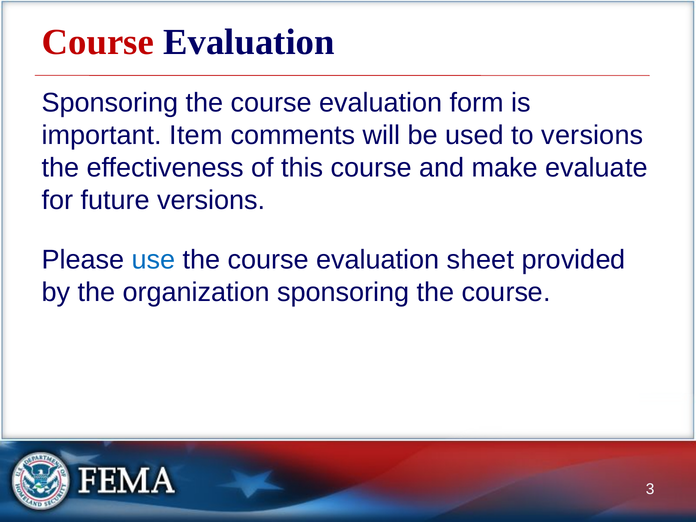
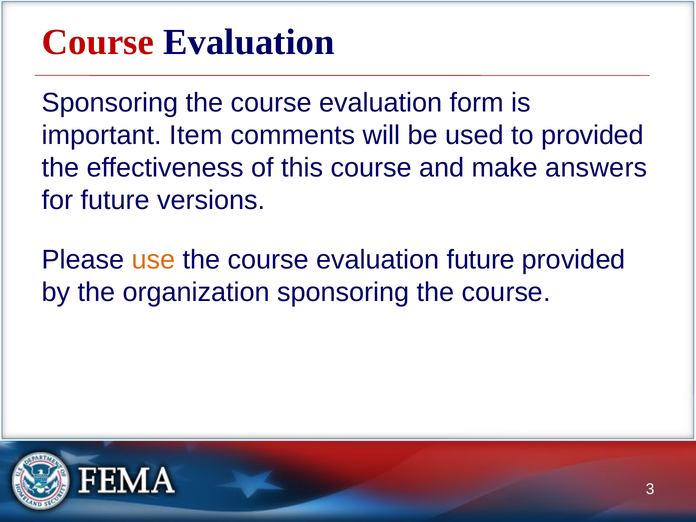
to versions: versions -> provided (593, 135)
evaluate: evaluate -> answers (596, 168)
use colour: blue -> orange (154, 260)
evaluation sheet: sheet -> future (481, 260)
